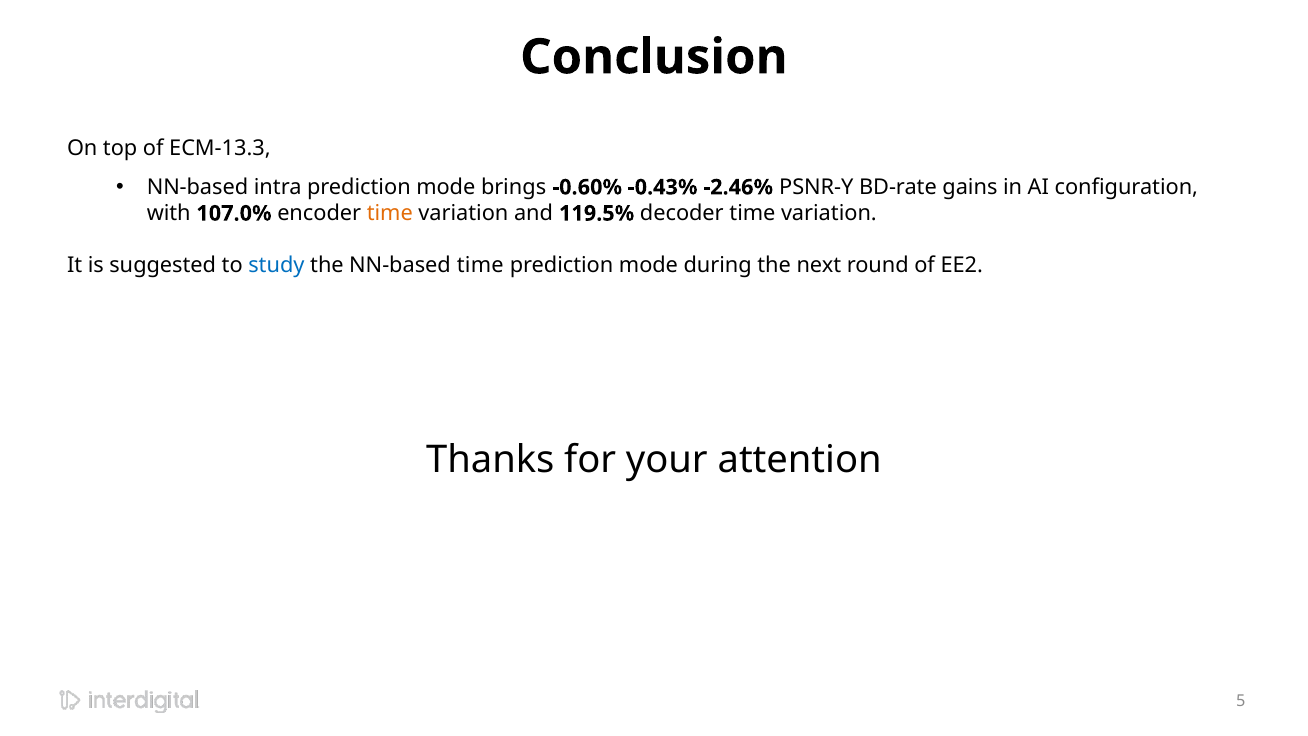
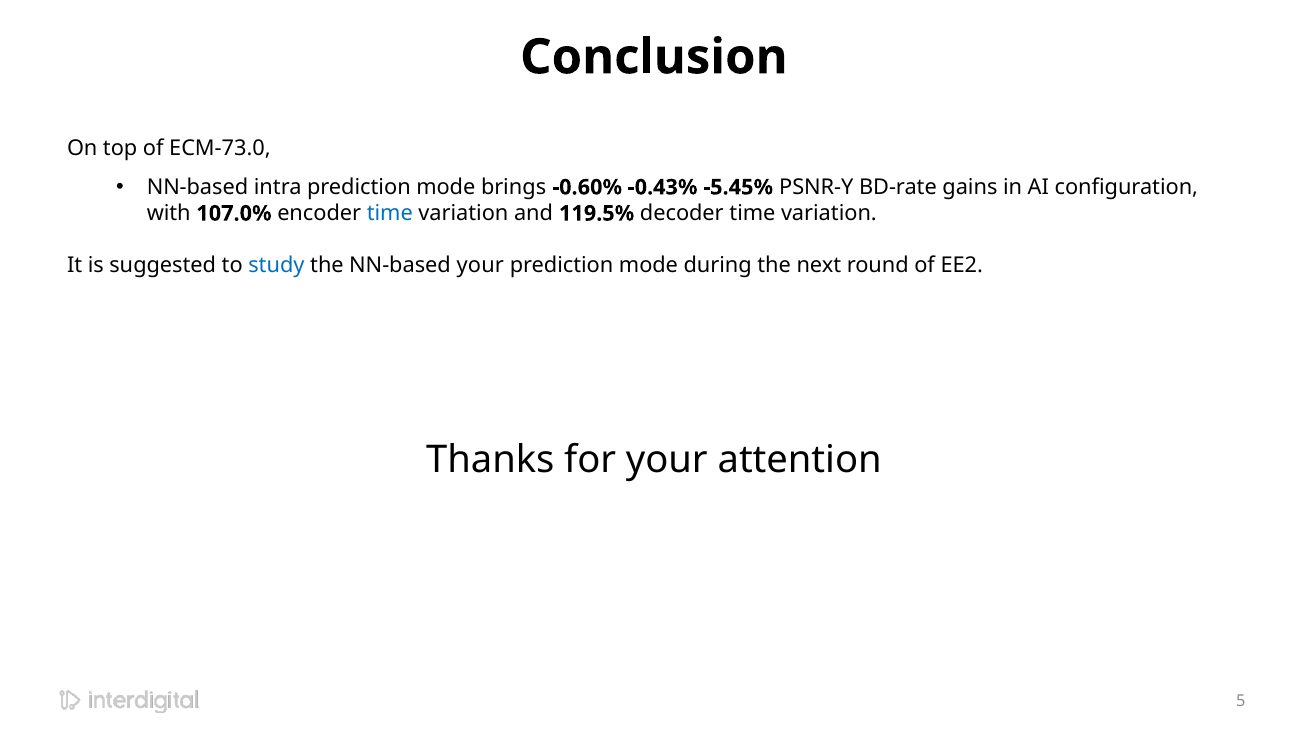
ECM-13.3: ECM-13.3 -> ECM-73.0 (220, 148)
-2.46%: -2.46% -> -5.45% (738, 187)
time colour: orange -> blue (390, 213)
NN-based time: time -> your (480, 266)
